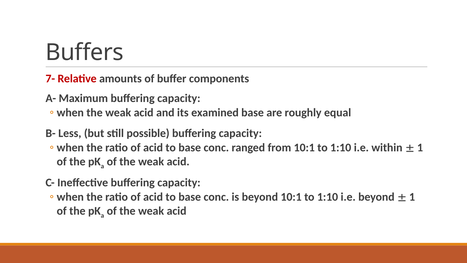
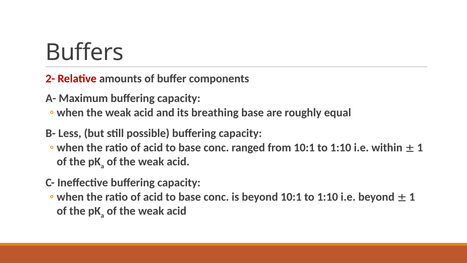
7-: 7- -> 2- (50, 79)
examined: examined -> breathing (215, 113)
